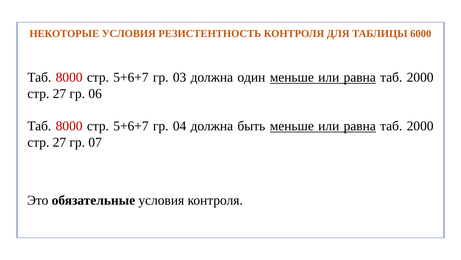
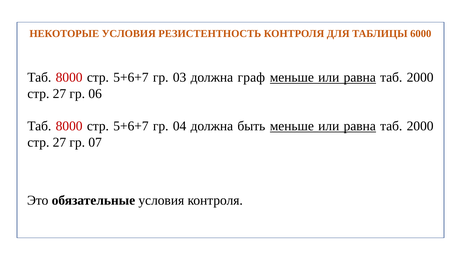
один: один -> граф (251, 77)
